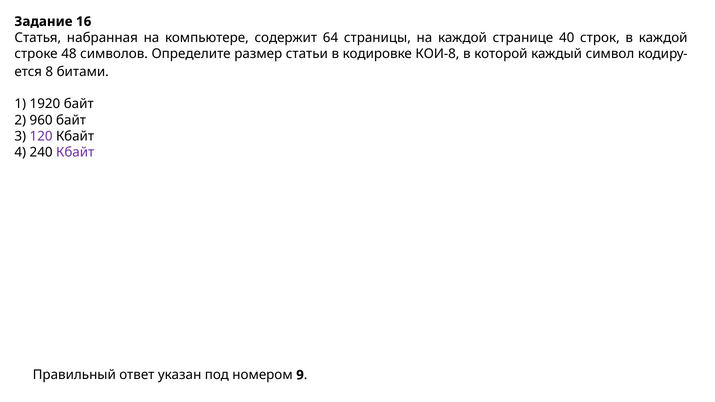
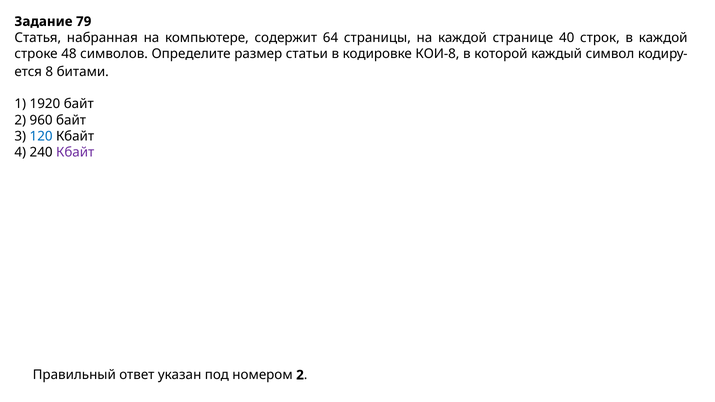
16: 16 -> 79 (84, 22)
120 colour: purple -> blue (41, 136)
9: 9 -> 2 (300, 375)
